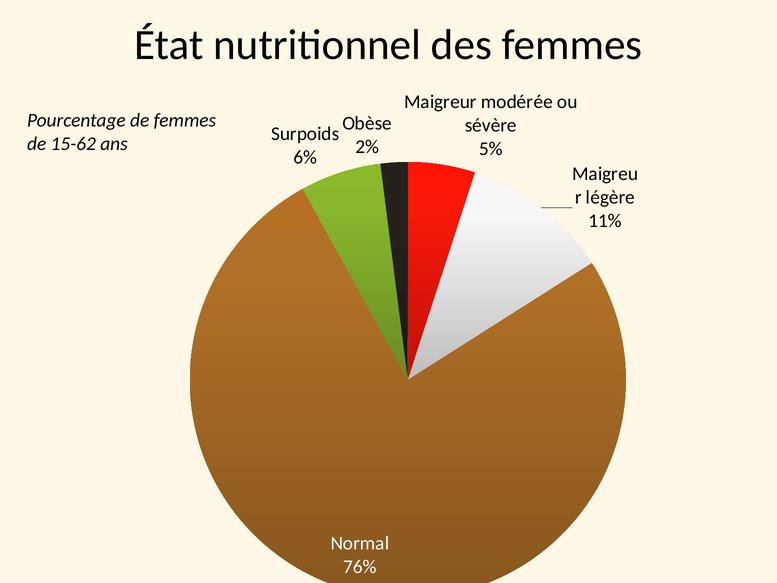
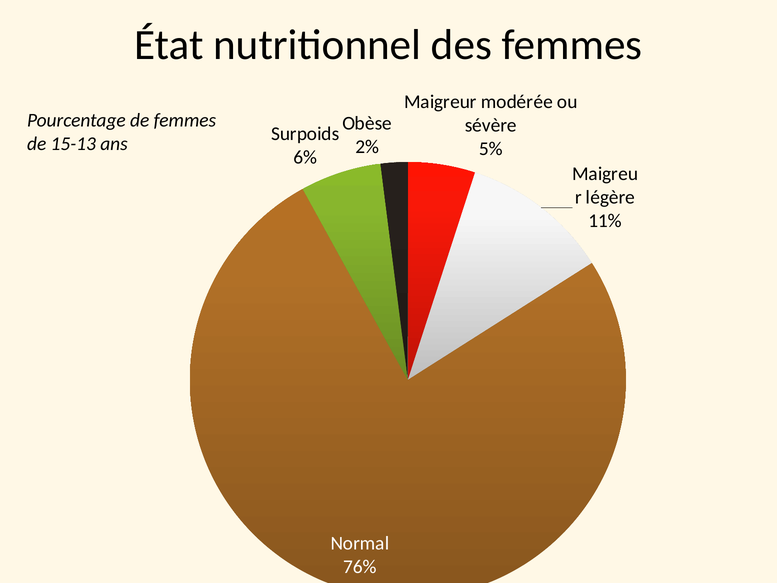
15-62: 15-62 -> 15-13 (73, 144)
